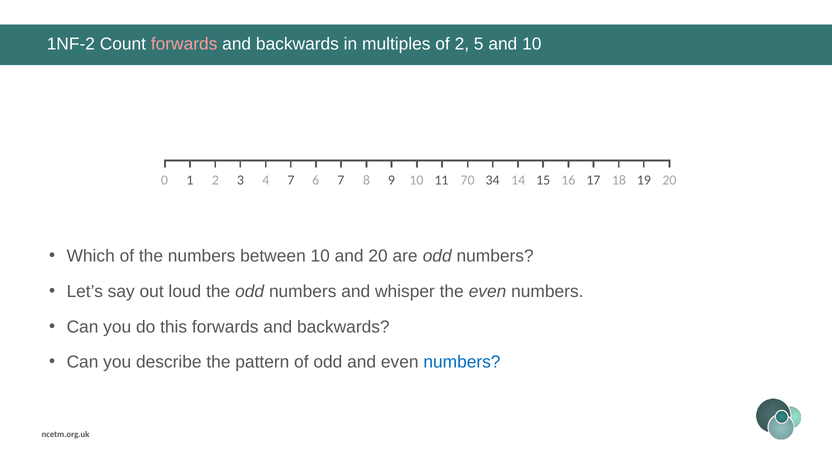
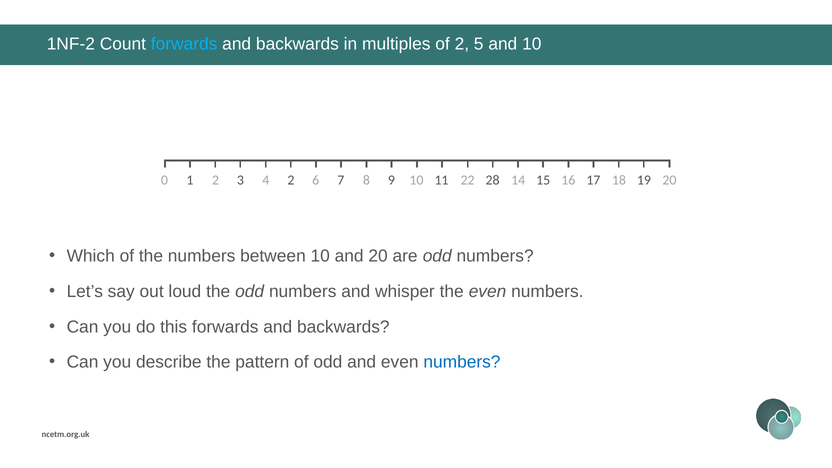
forwards colour: pink -> light blue (184, 44)
3 7: 7 -> 2 (291, 180)
70: 70 -> 22 (468, 180)
34: 34 -> 28 (493, 180)
